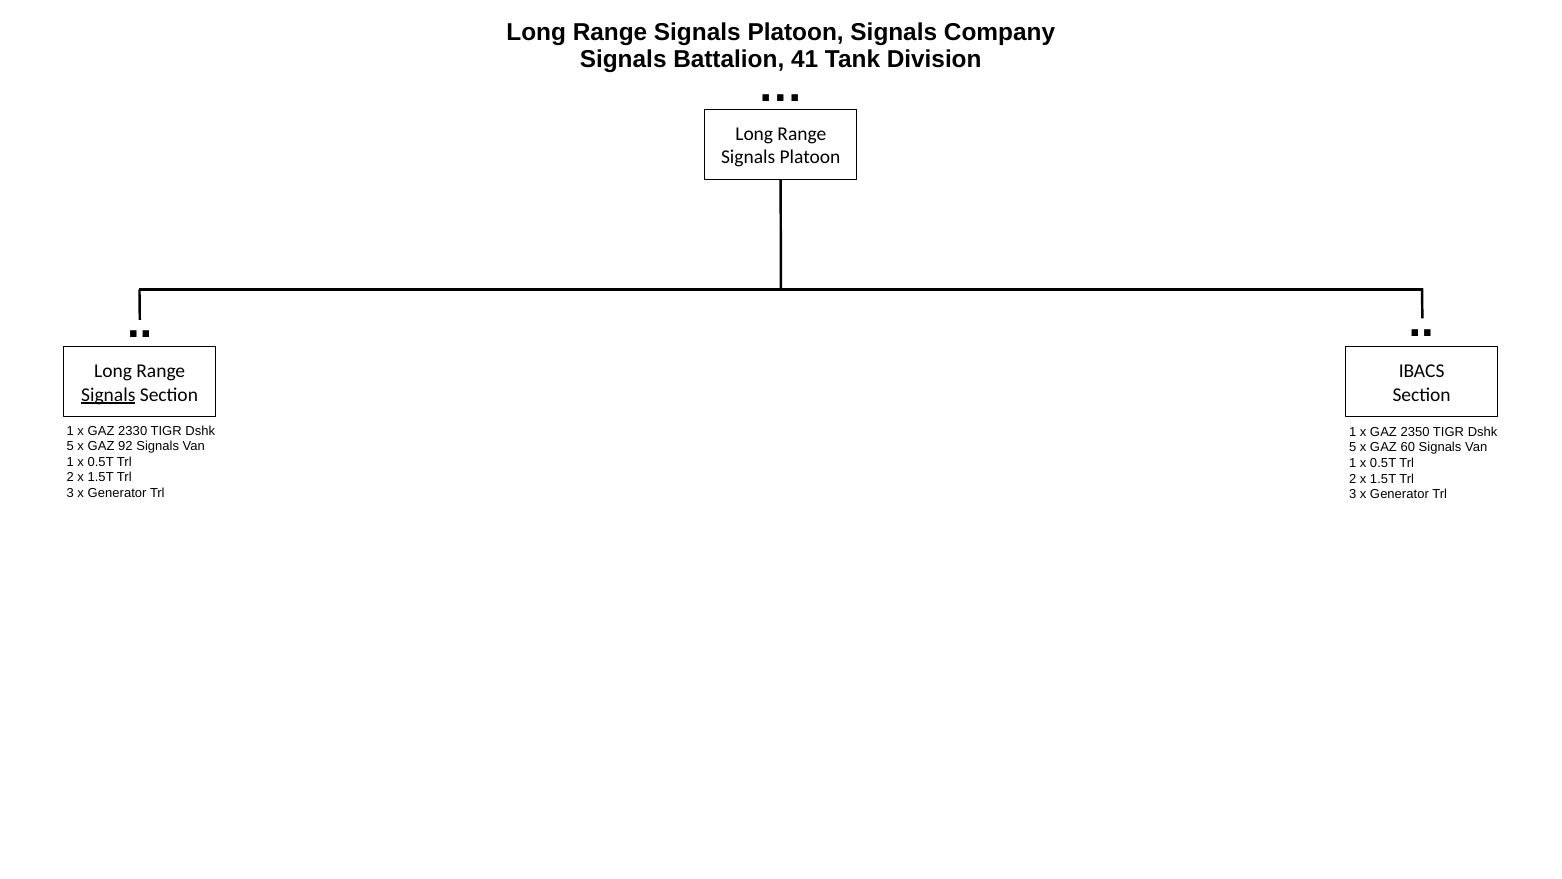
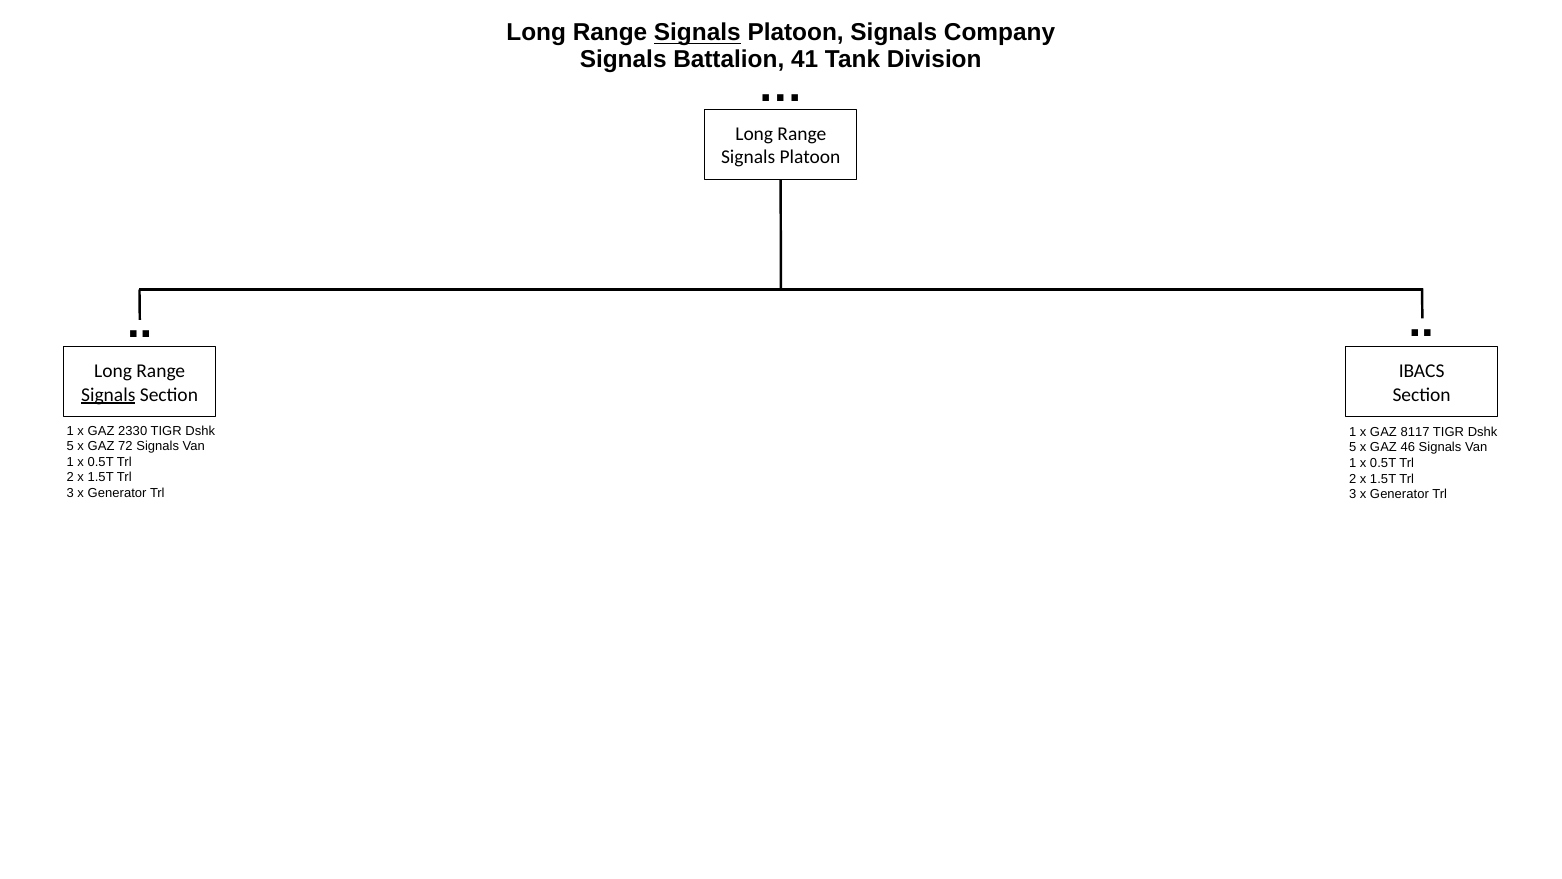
Signals underline: none -> present (697, 33)
2350: 2350 -> 8117 (1415, 432)
92: 92 -> 72 (125, 446)
60: 60 -> 46 (1408, 447)
